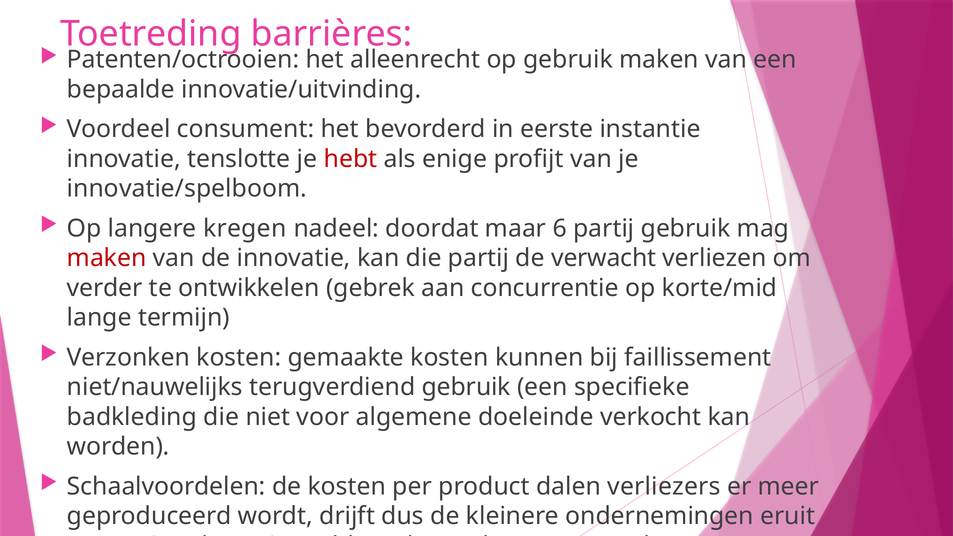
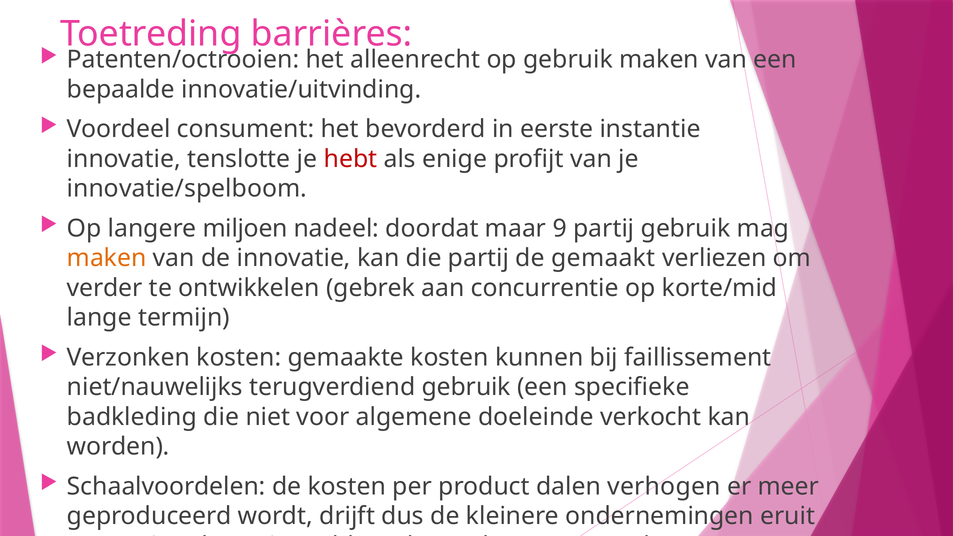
kregen: kregen -> miljoen (245, 228)
6: 6 -> 9 (560, 228)
maken colour: red -> orange (107, 258)
verwacht: verwacht -> gemaakt (603, 258)
verliezers: verliezers -> verhogen (664, 486)
